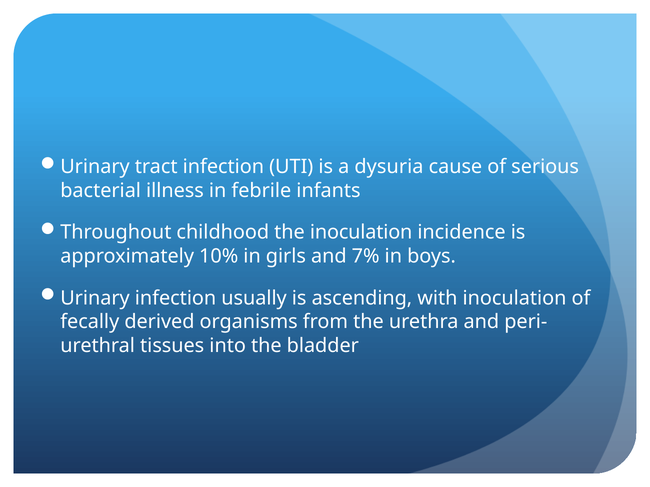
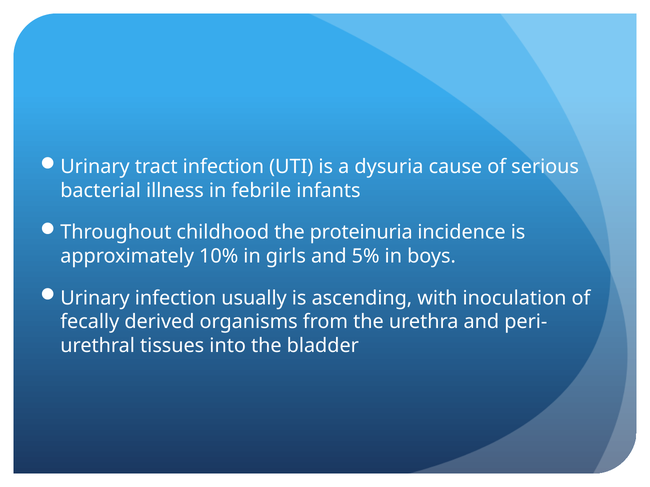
the inoculation: inoculation -> proteinuria (361, 233)
7%: 7% -> 5% (366, 256)
